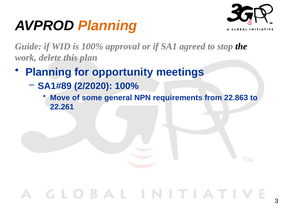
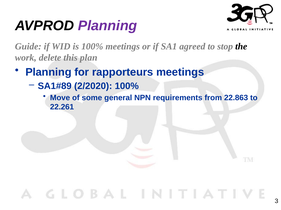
Planning colour: orange -> purple (108, 26)
100% approval: approval -> meetings (123, 47)
opportunity: opportunity -> rapporteurs (123, 72)
